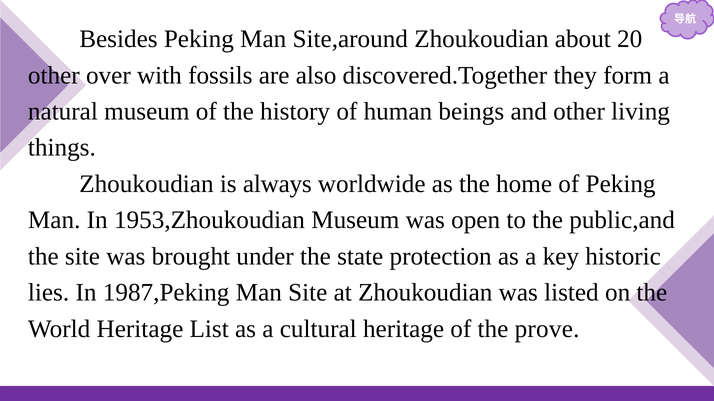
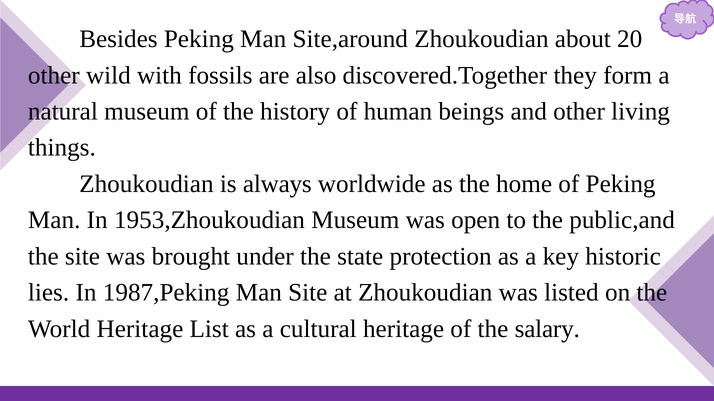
over: over -> wild (108, 75)
prove: prove -> salary (547, 329)
